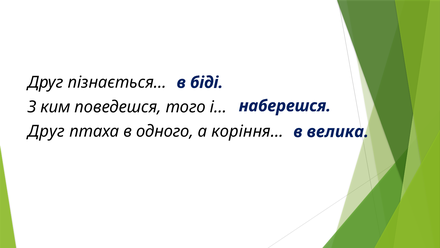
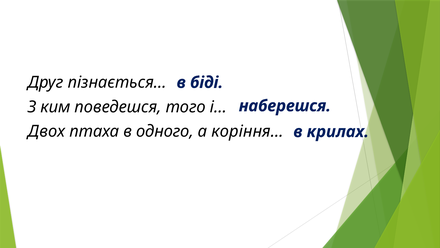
Друг: Друг -> Двох (46, 131)
велика: велика -> крилах (338, 131)
